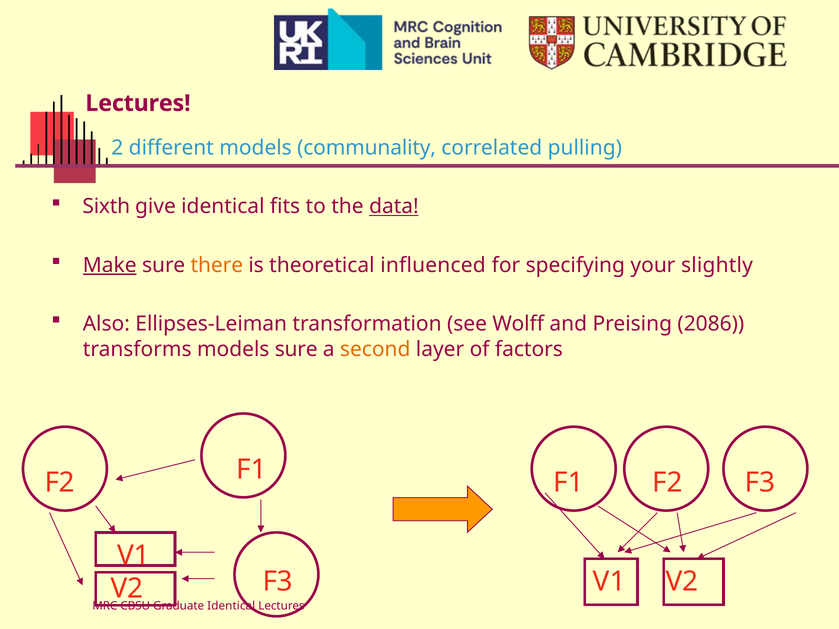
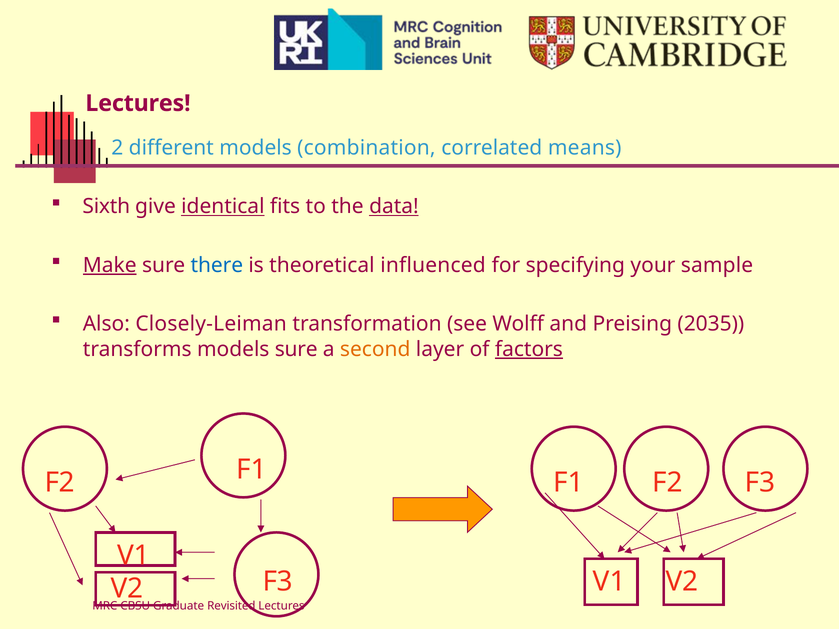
communality: communality -> combination (366, 148)
pulling: pulling -> means (585, 148)
identical underline: none -> present (223, 207)
there colour: orange -> blue (217, 265)
slightly: slightly -> sample (717, 265)
Ellipses-Leiman: Ellipses-Leiman -> Closely-Leiman (211, 324)
2086: 2086 -> 2035 (711, 324)
factors underline: none -> present (529, 349)
Graduate Identical: Identical -> Revisited (231, 606)
